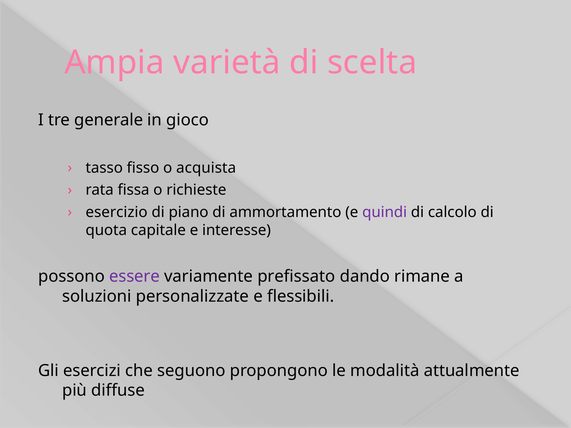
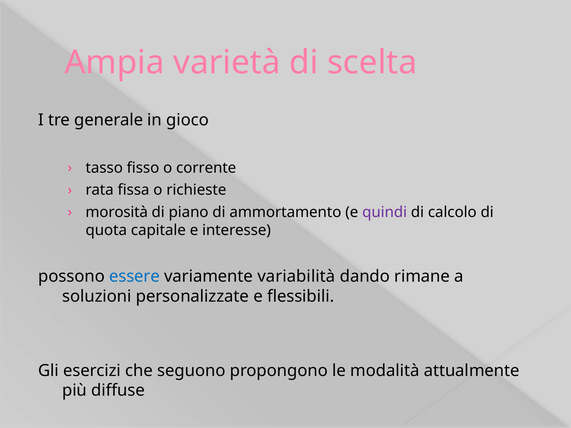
acquista: acquista -> corrente (206, 168)
esercizio: esercizio -> morosità (117, 212)
essere colour: purple -> blue (134, 276)
prefissato: prefissato -> variabilità (296, 276)
